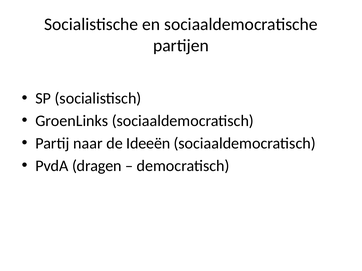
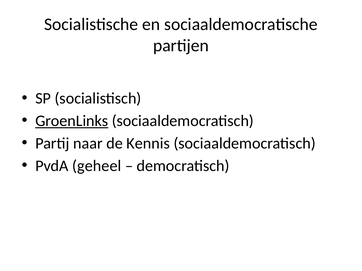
GroenLinks underline: none -> present (72, 121)
Ideeën: Ideeën -> Kennis (148, 144)
dragen: dragen -> geheel (97, 166)
